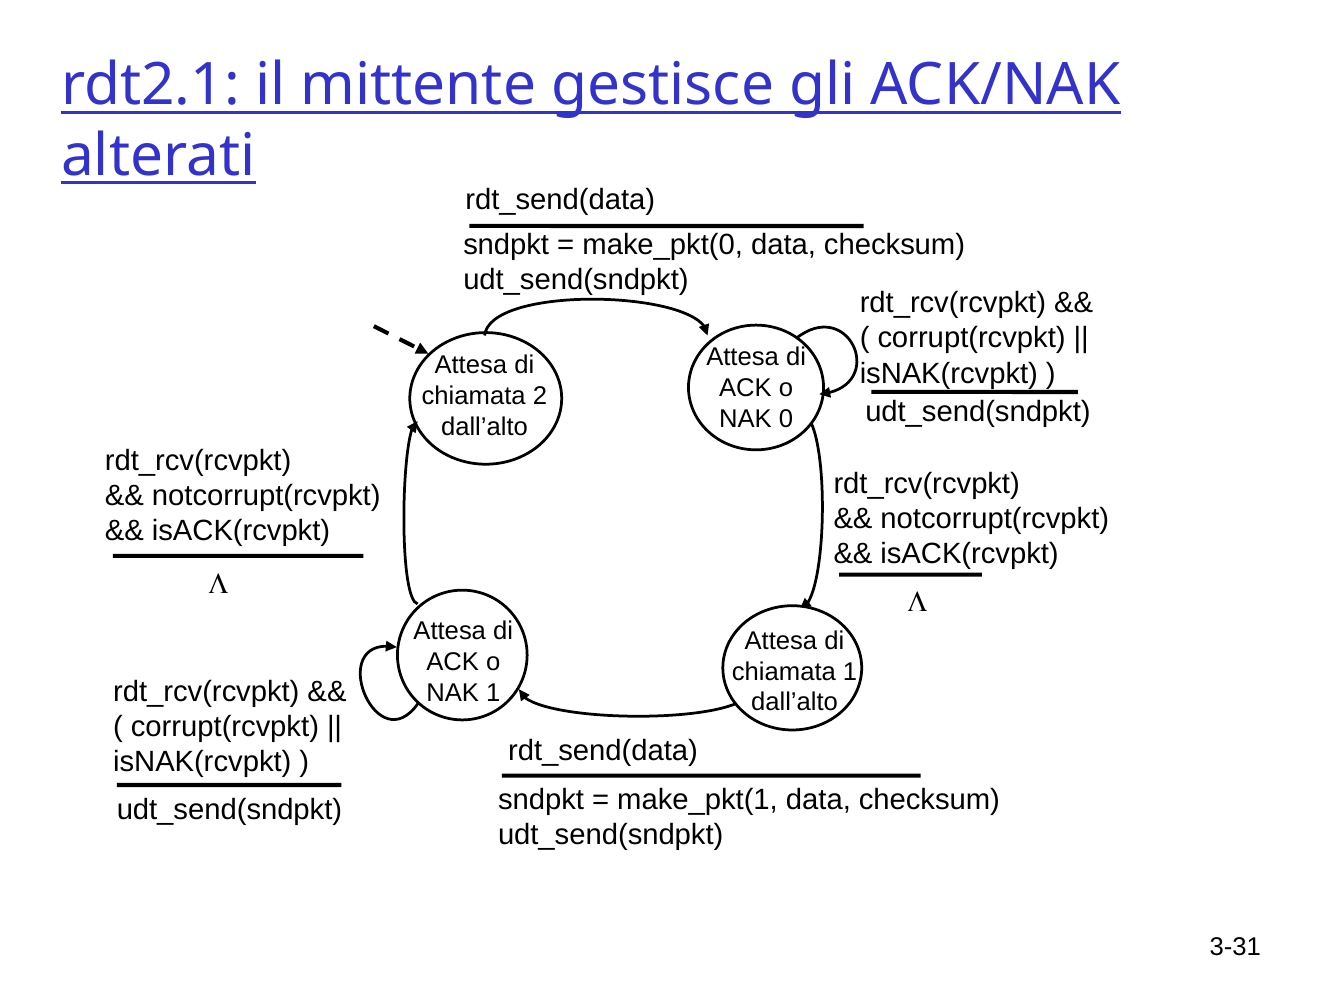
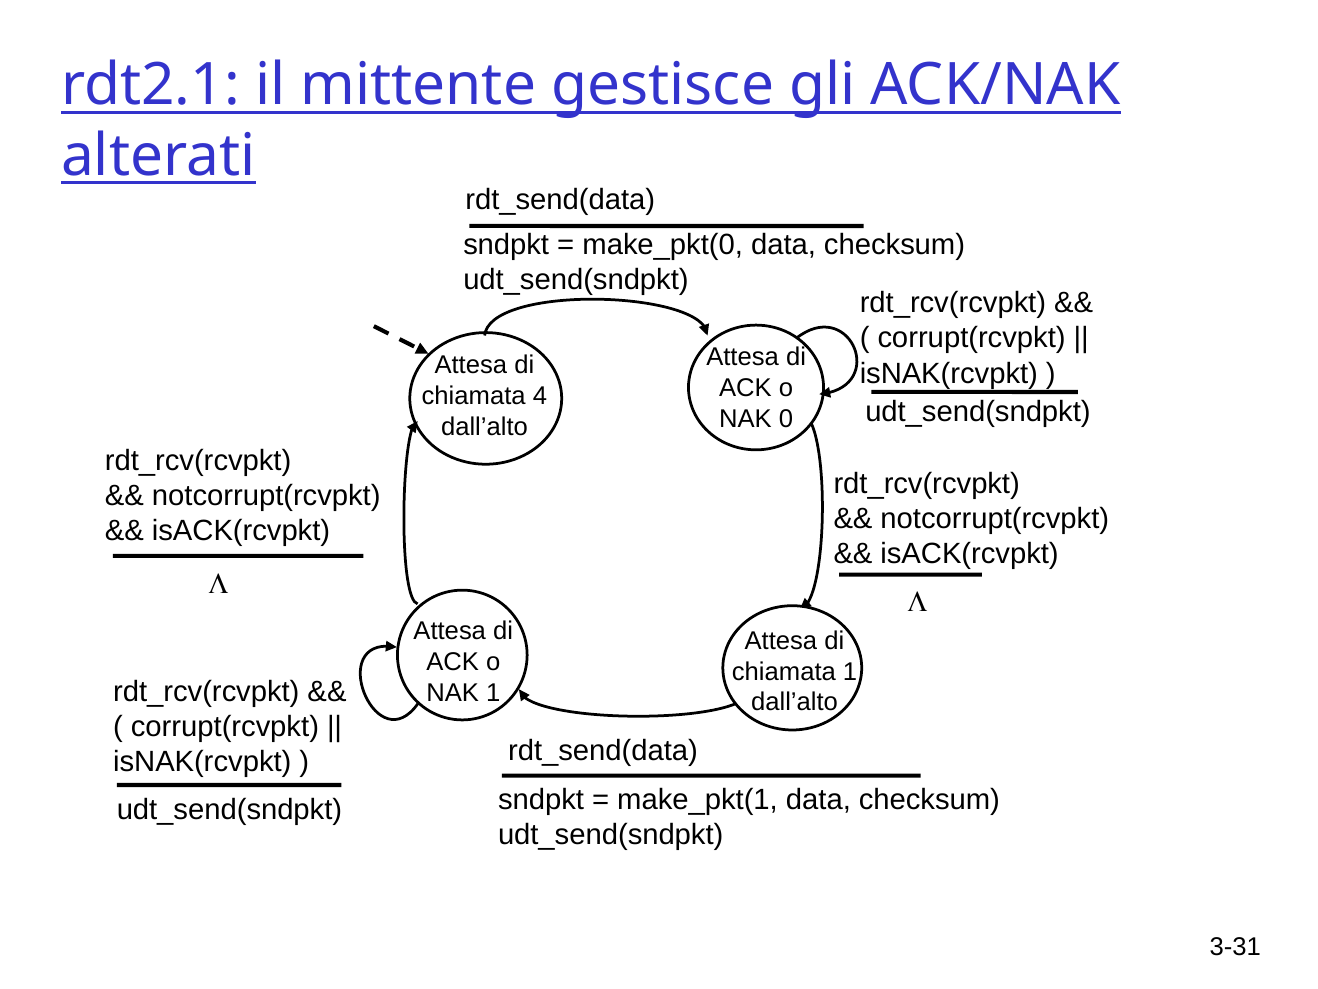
2: 2 -> 4 (540, 396)
